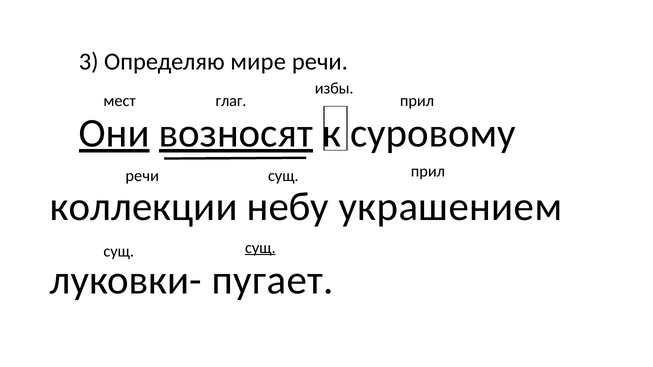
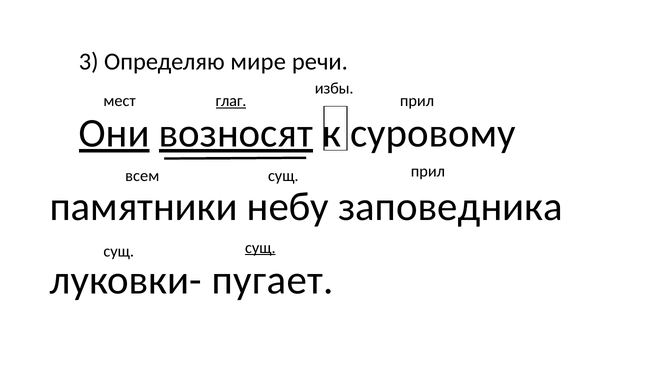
глаг underline: none -> present (231, 101)
речи: речи -> всем (142, 176)
коллекции: коллекции -> памятники (144, 207)
украшением: украшением -> заповедника (451, 207)
